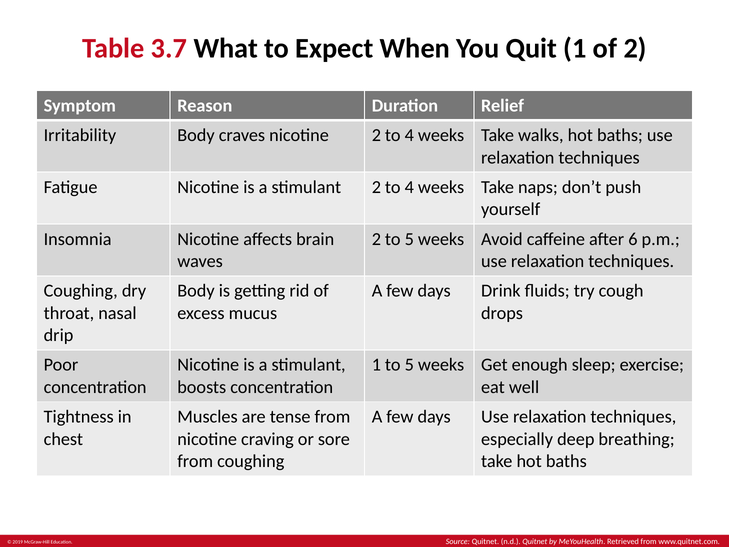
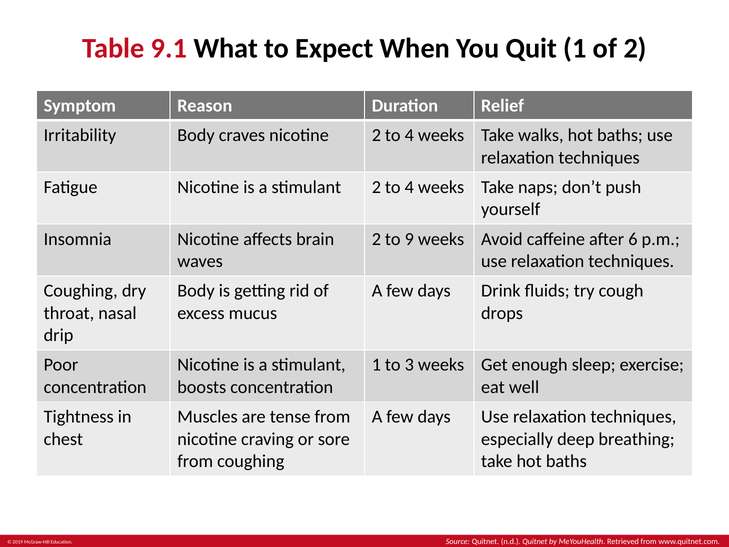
3.7: 3.7 -> 9.1 (169, 48)
2 to 5: 5 -> 9 (409, 239)
1 to 5: 5 -> 3 (409, 365)
